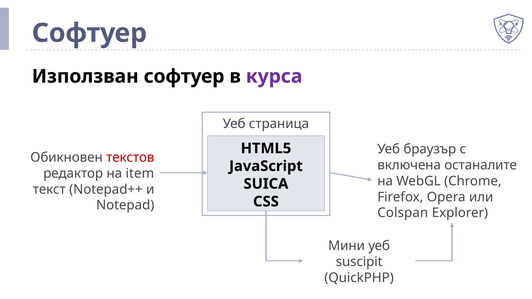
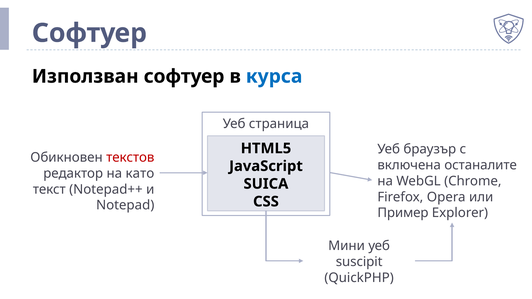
курса colour: purple -> blue (274, 76)
item: item -> като (140, 174)
Colspan: Colspan -> Пример (403, 213)
